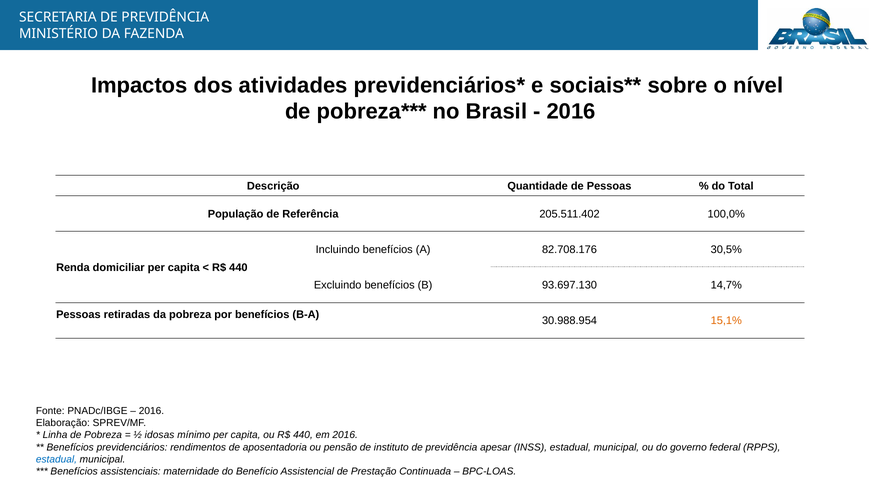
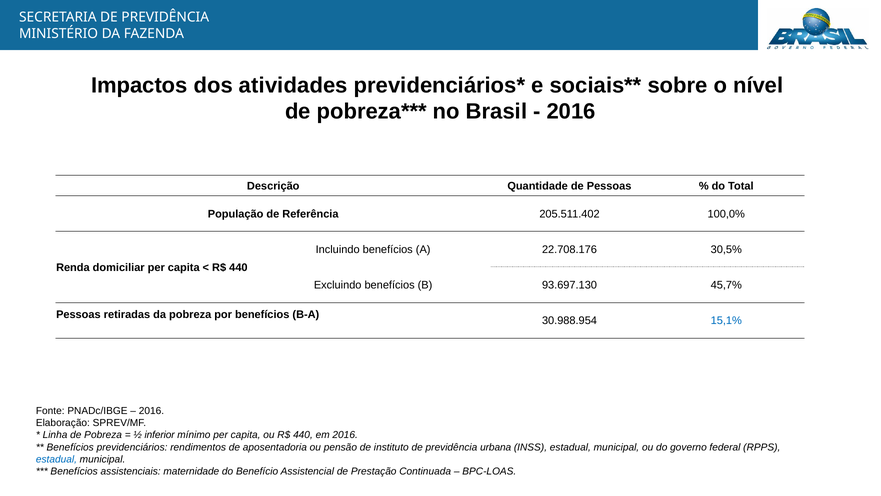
82.708.176: 82.708.176 -> 22.708.176 (569, 249)
14,7%: 14,7% -> 45,7% (726, 285)
15,1% colour: orange -> blue (726, 321)
idosas: idosas -> inferior (160, 435)
apesar: apesar -> urbana (496, 447)
